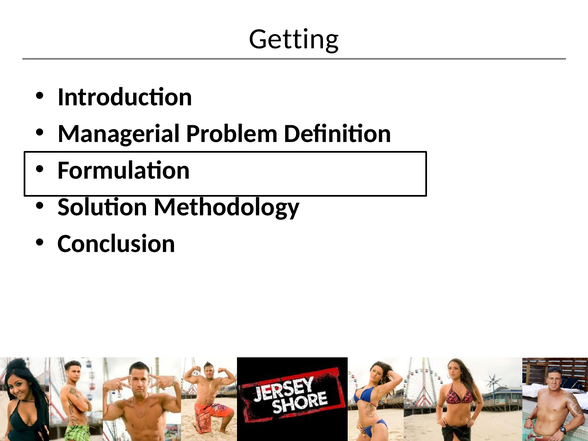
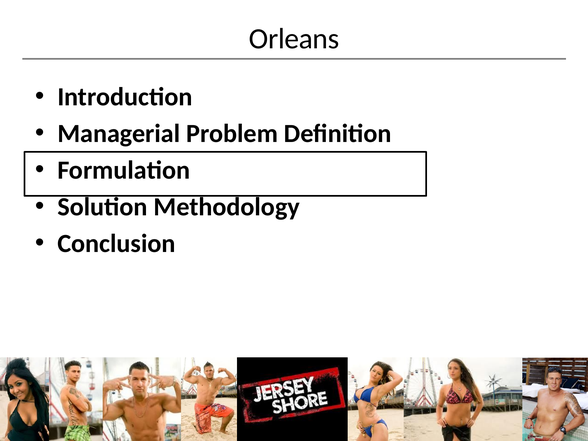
Getting: Getting -> Orleans (294, 39)
